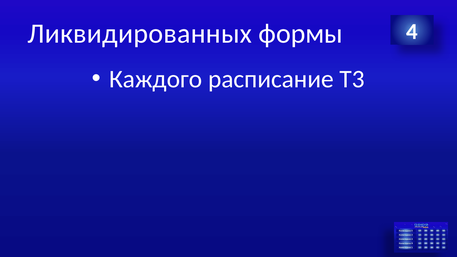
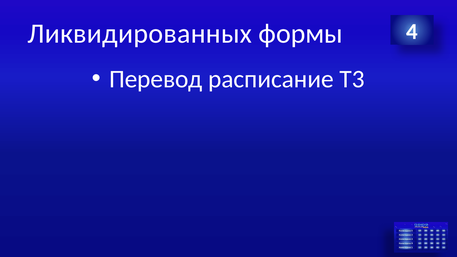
Каждого: Каждого -> Перевод (156, 79)
